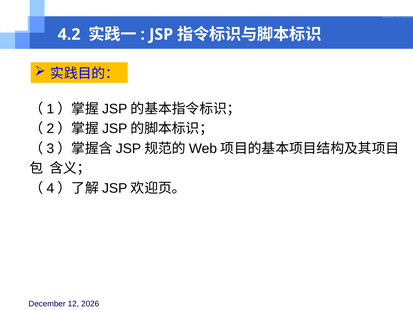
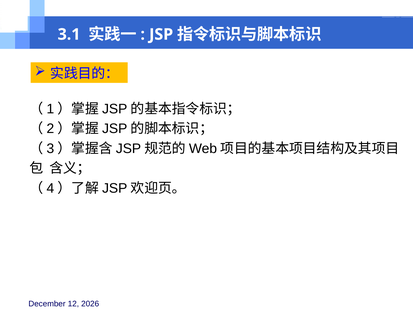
4.2: 4.2 -> 3.1 (69, 34)
